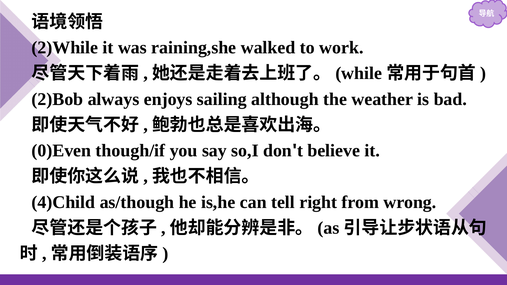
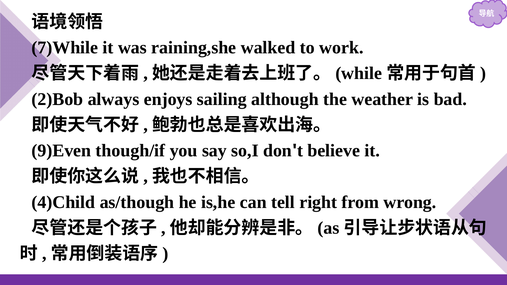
2)While: 2)While -> 7)While (65, 48)
0)Even: 0)Even -> 9)Even (61, 151)
